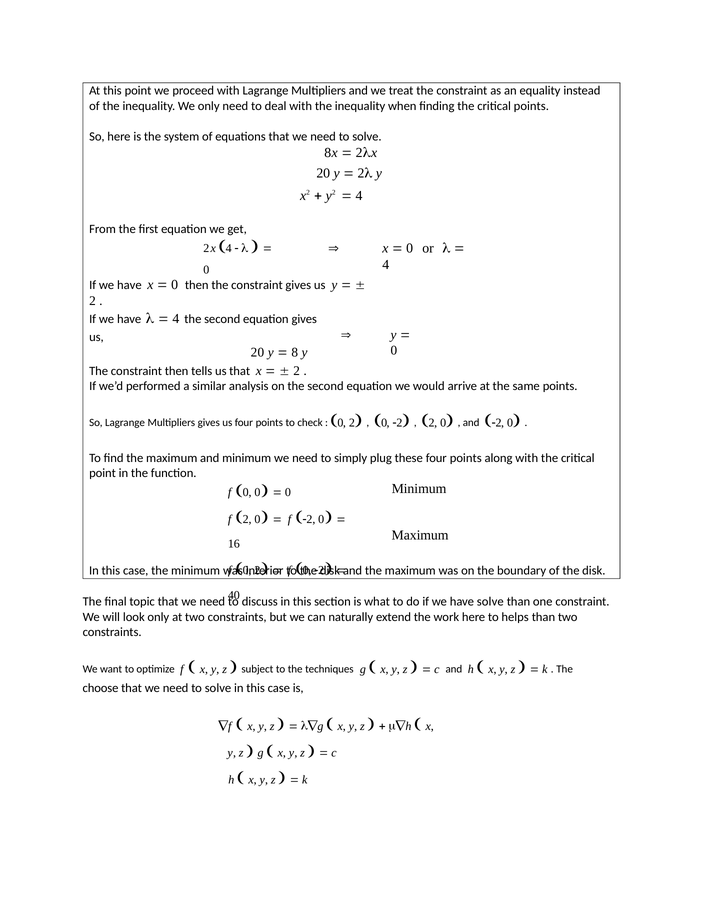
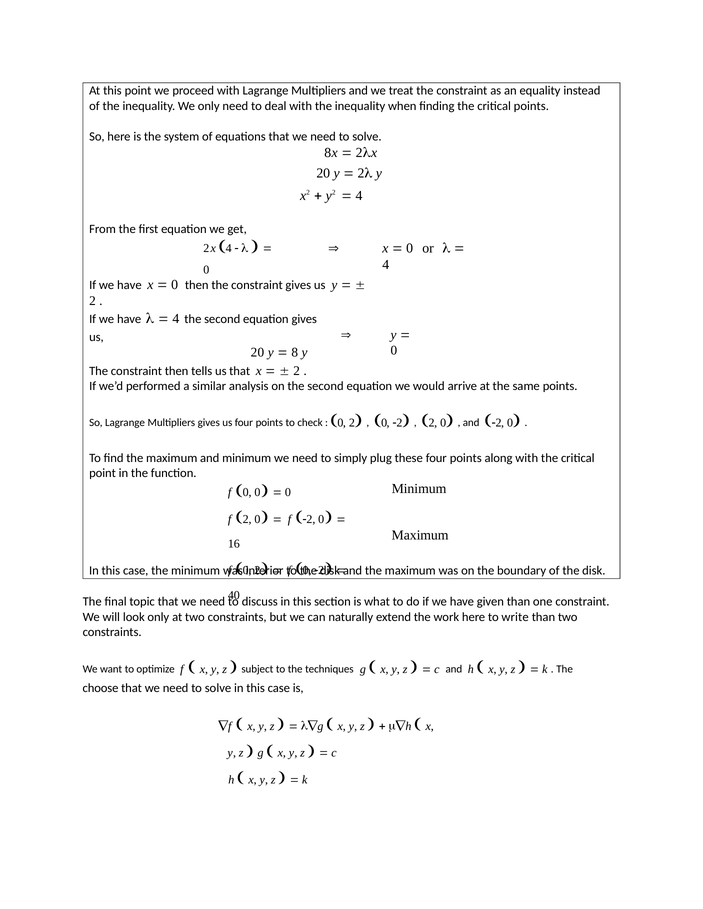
have solve: solve -> given (490, 602)
helps: helps -> write (515, 617)
